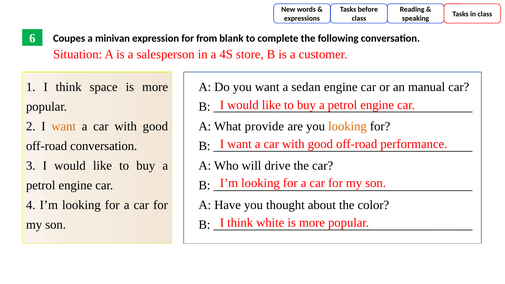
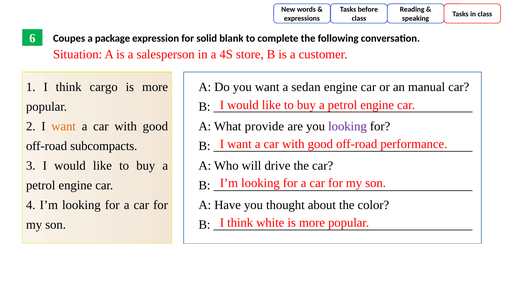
minivan: minivan -> package (113, 38)
from: from -> solid (207, 38)
space: space -> cargo (104, 87)
looking colour: orange -> purple (347, 126)
off-road conversation: conversation -> subcompacts (104, 146)
